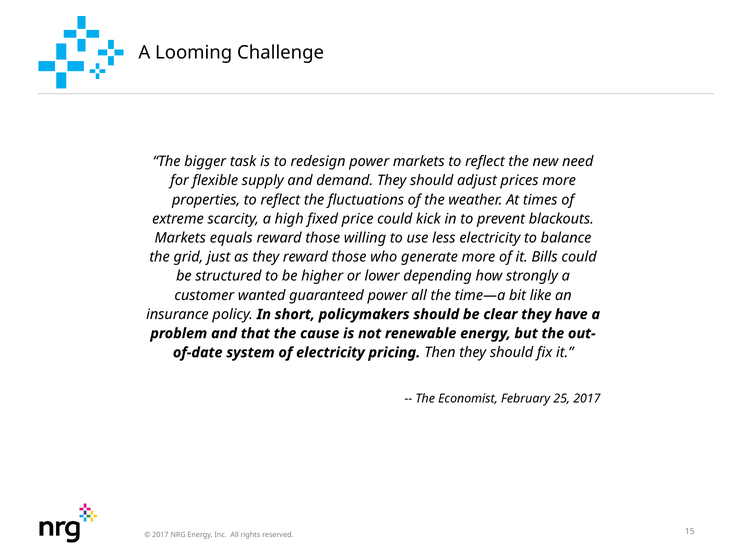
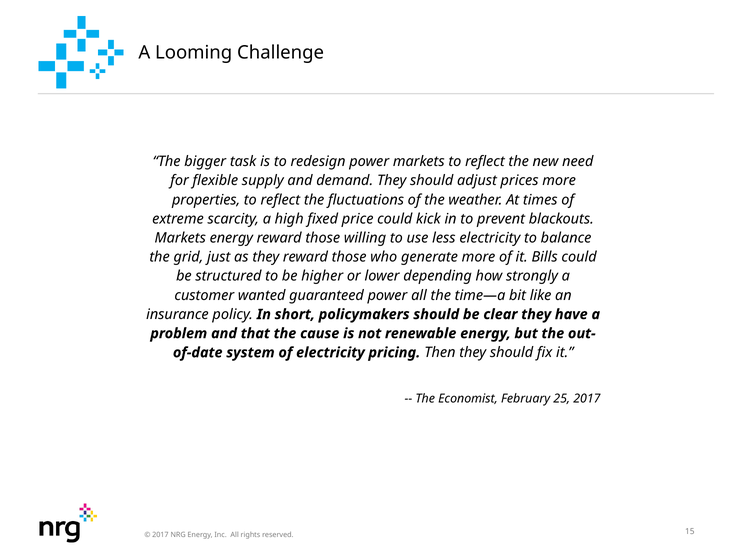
Markets equals: equals -> energy (231, 238)
